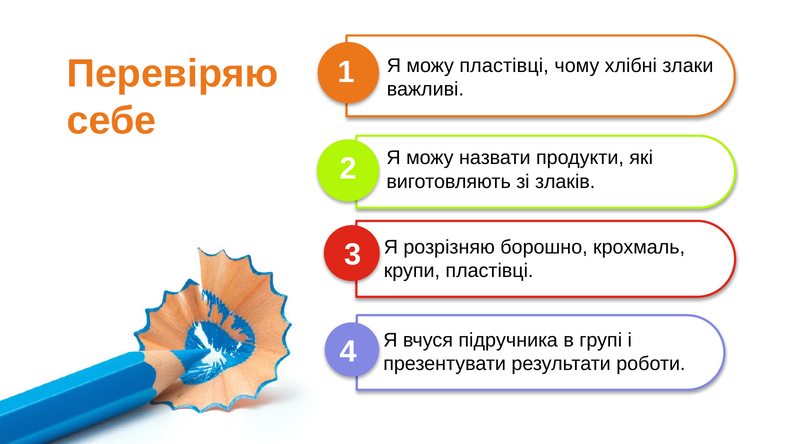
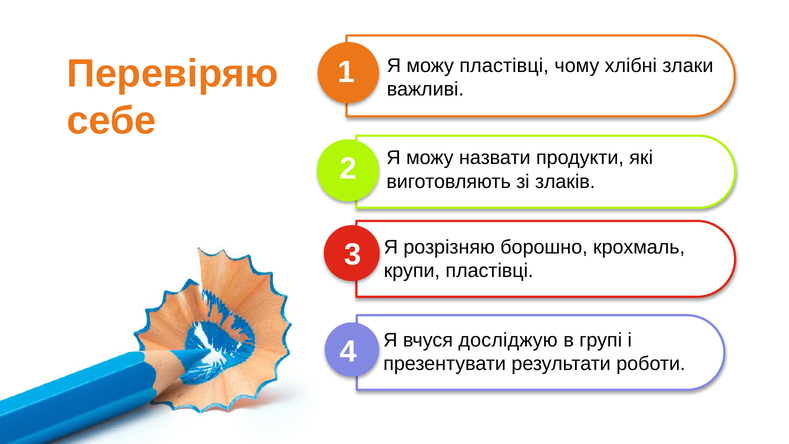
підручника: підручника -> досліджую (508, 340)
